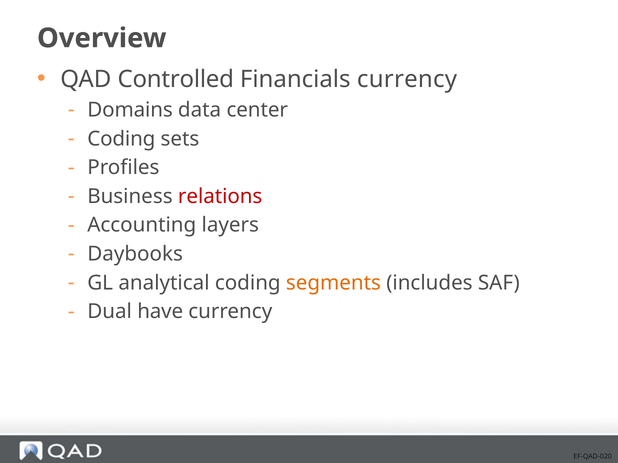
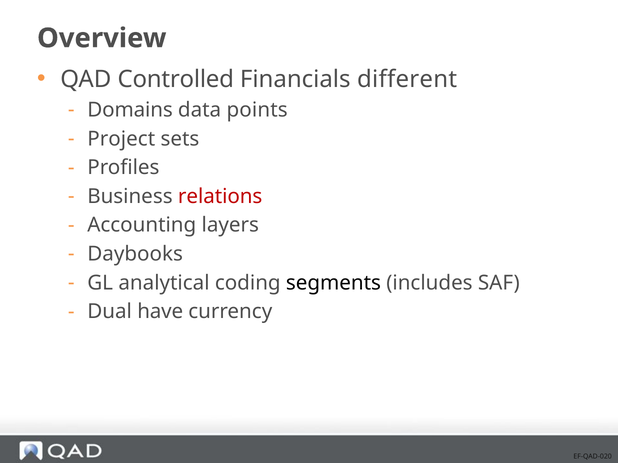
Financials currency: currency -> different (407, 79)
center: center -> points (257, 110)
Coding: Coding -> Project (121, 139)
segments colour: orange -> black (333, 283)
